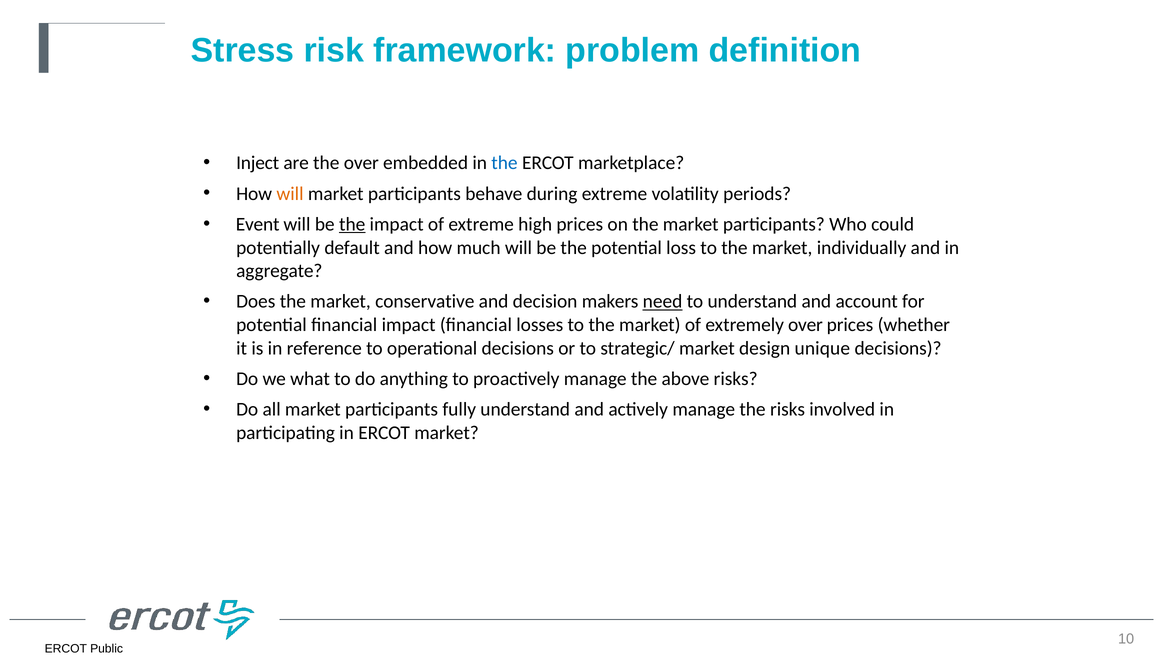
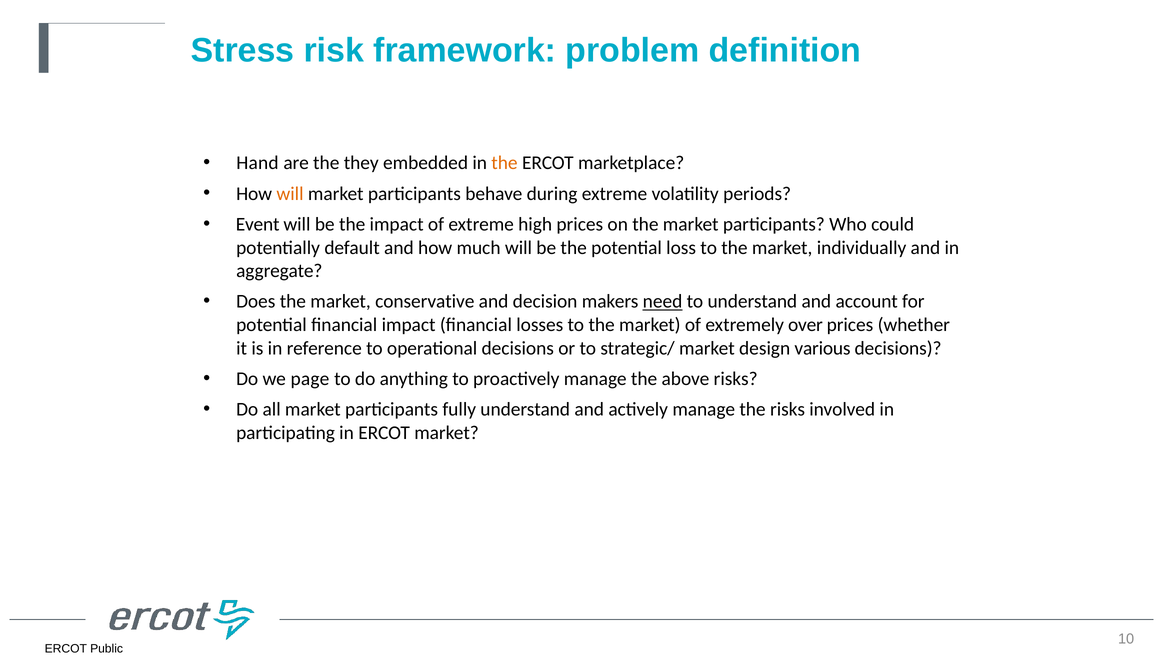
Inject: Inject -> Hand (257, 163)
the over: over -> they (361, 163)
the colour: blue -> orange (504, 163)
the underline: present -> none (352, 224)
unique: unique -> various (822, 348)
what: what -> page (310, 378)
